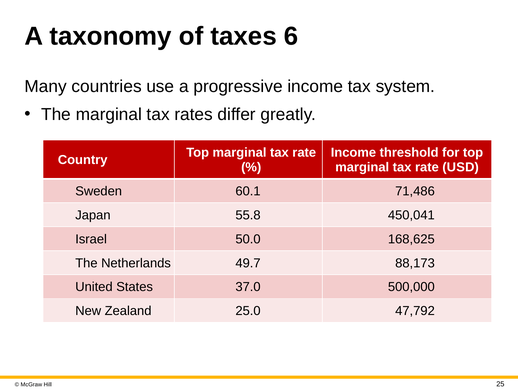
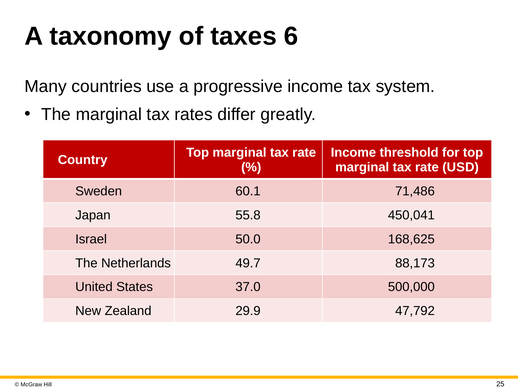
25.0: 25.0 -> 29.9 (248, 311)
